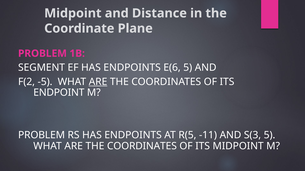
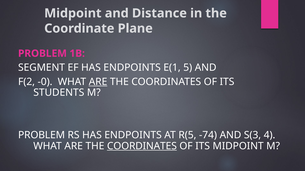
E(6: E(6 -> E(1 (172, 68)
-5: -5 -> -0 (45, 82)
ENDPOINT: ENDPOINT -> STUDENTS (59, 93)
-11: -11 -> -74 (208, 135)
S(3 5: 5 -> 4 (270, 135)
COORDINATES underline: none -> present (142, 146)
